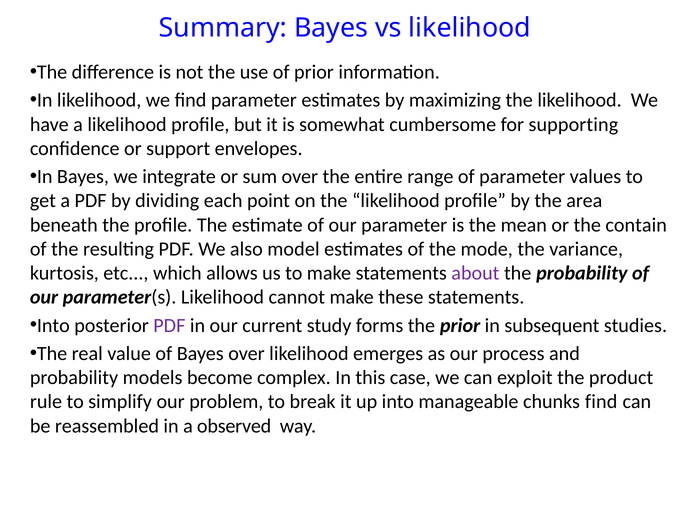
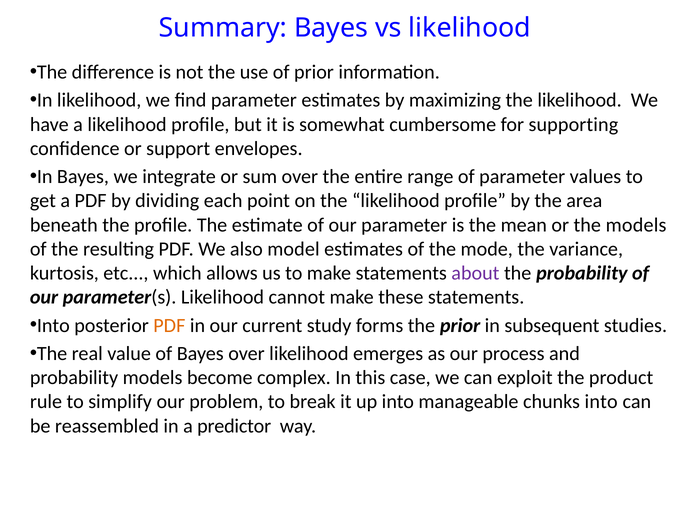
the contain: contain -> models (636, 225)
PDF colour: purple -> orange (169, 326)
chunks find: find -> into (601, 402)
observed: observed -> predictor (234, 426)
